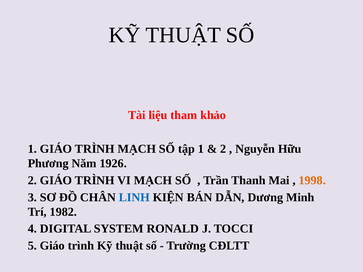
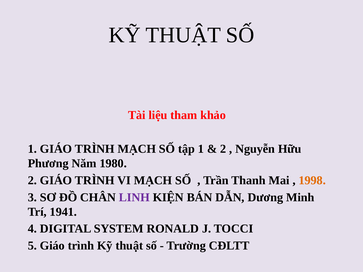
1926: 1926 -> 1980 (113, 164)
LINH colour: blue -> purple (134, 197)
1982: 1982 -> 1941 (63, 212)
